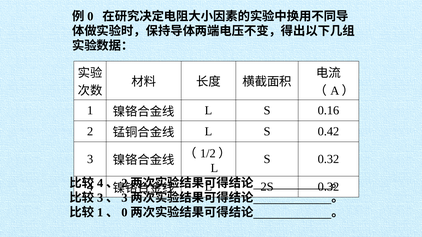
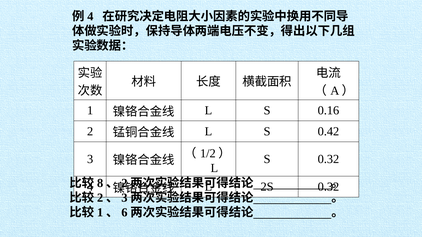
0: 0 -> 4 (90, 16)
4: 4 -> 8 (100, 183)
3: 3 -> 2 (100, 198)
0: 0 -> 6 (124, 213)
